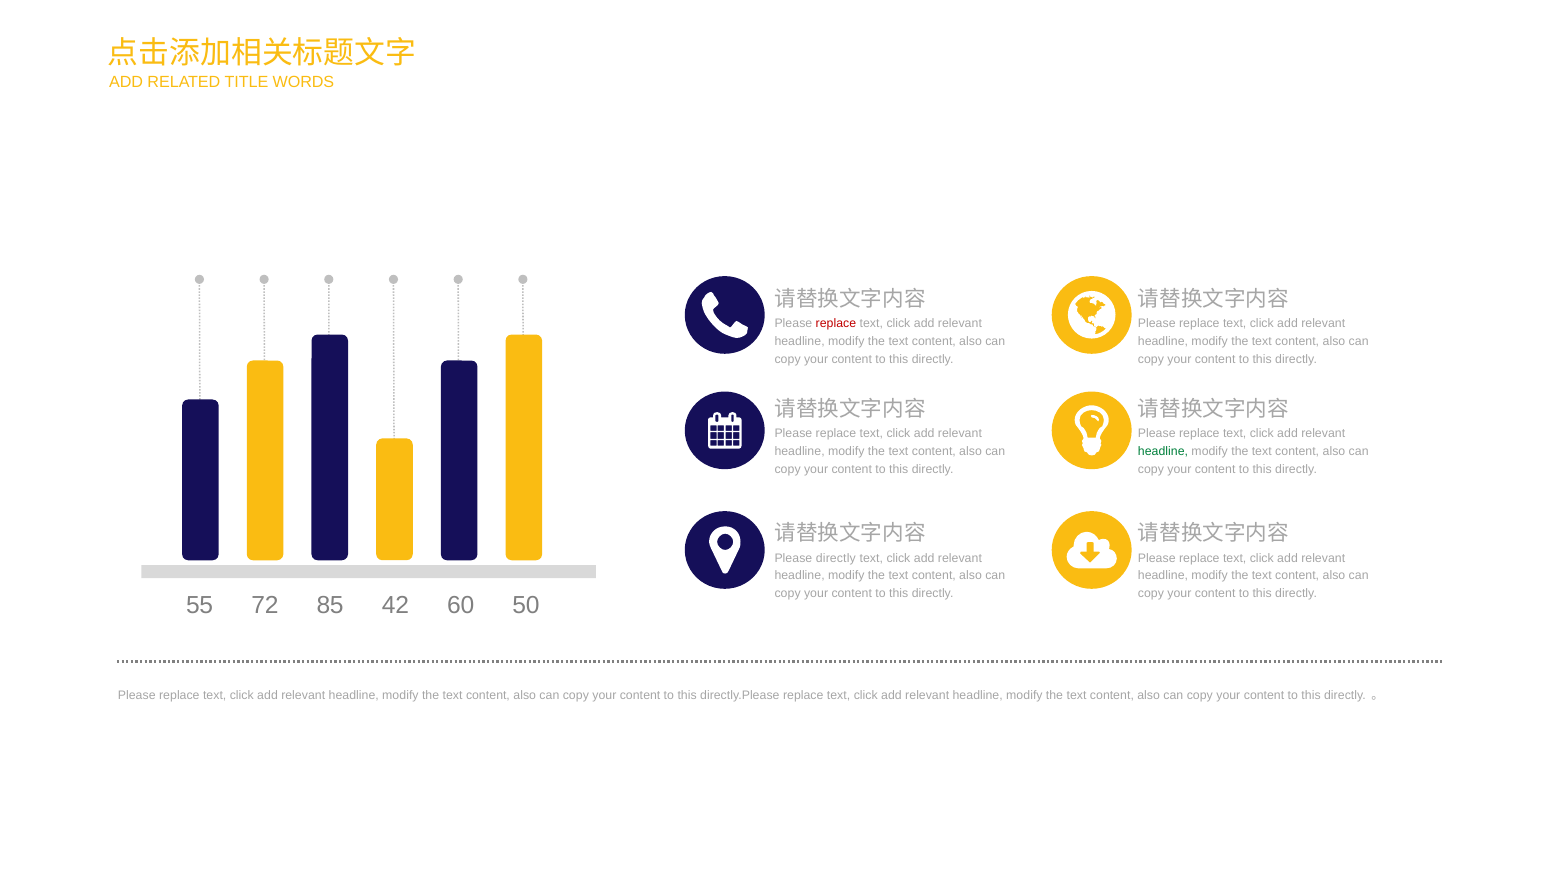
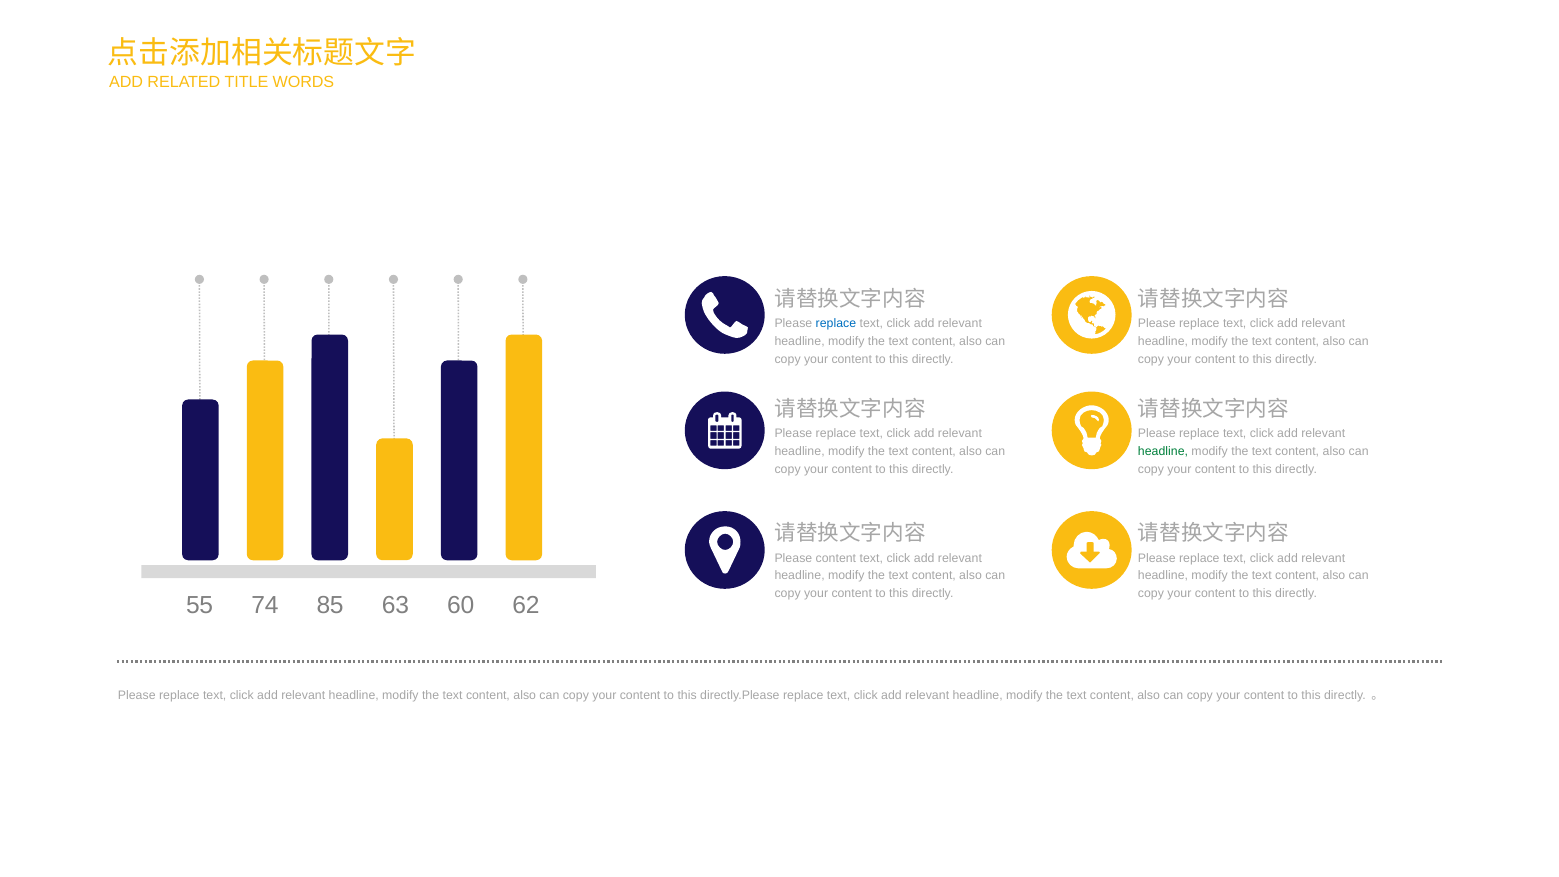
replace colour: red -> blue (836, 324)
Please directly: directly -> content (836, 558)
72: 72 -> 74 (265, 606)
42: 42 -> 63 (395, 606)
50: 50 -> 62 (526, 606)
